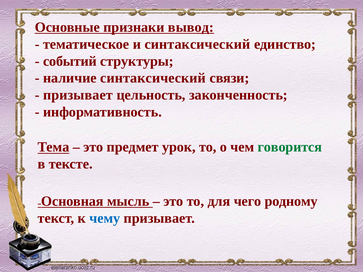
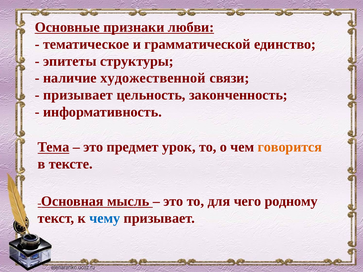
вывод: вывод -> любви (191, 27)
и синтаксический: синтаксический -> грамматической (197, 44)
событий: событий -> эпитеты (70, 61)
наличие синтаксический: синтаксический -> художественной (153, 78)
говорится colour: green -> orange (290, 147)
